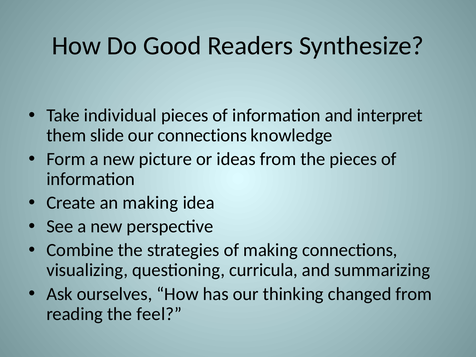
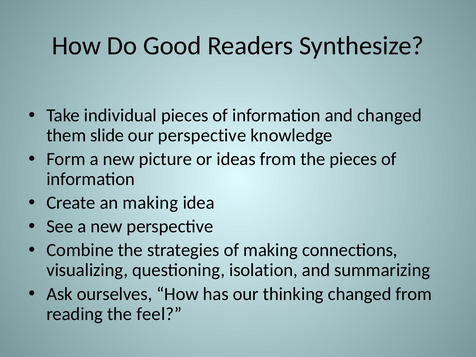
and interpret: interpret -> changed (390, 115)
our connections: connections -> perspective (202, 135)
curricula: curricula -> isolation (263, 270)
